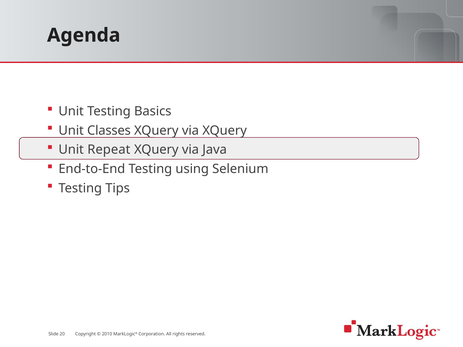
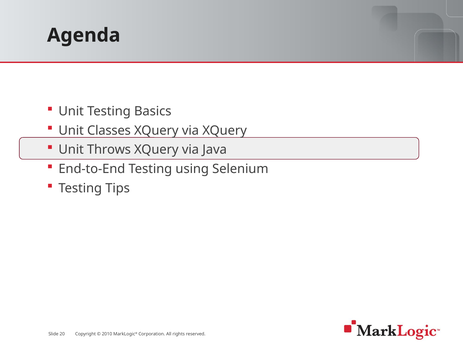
Repeat: Repeat -> Throws (109, 150)
